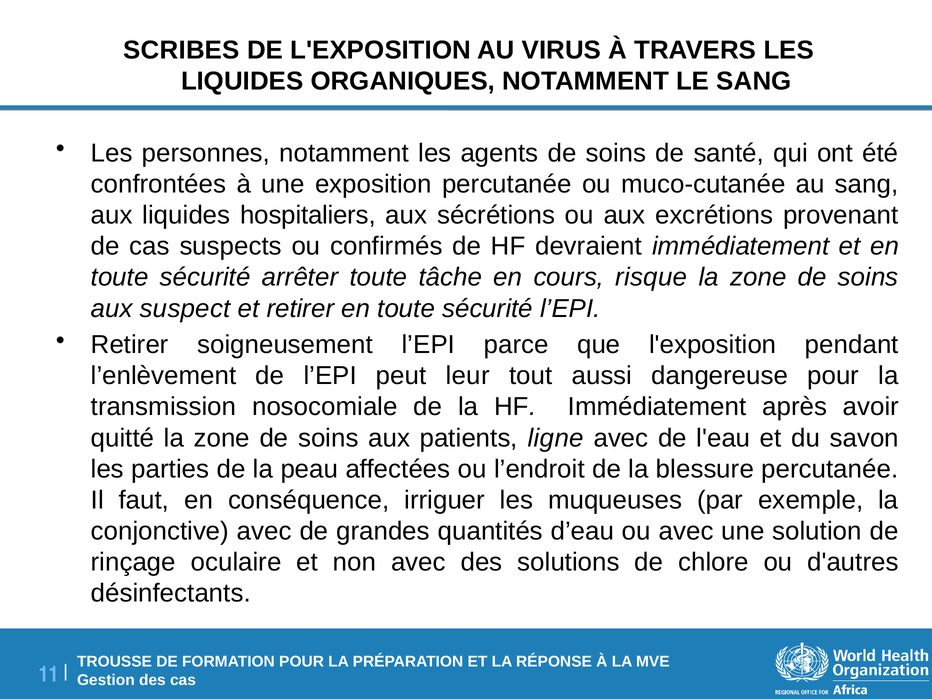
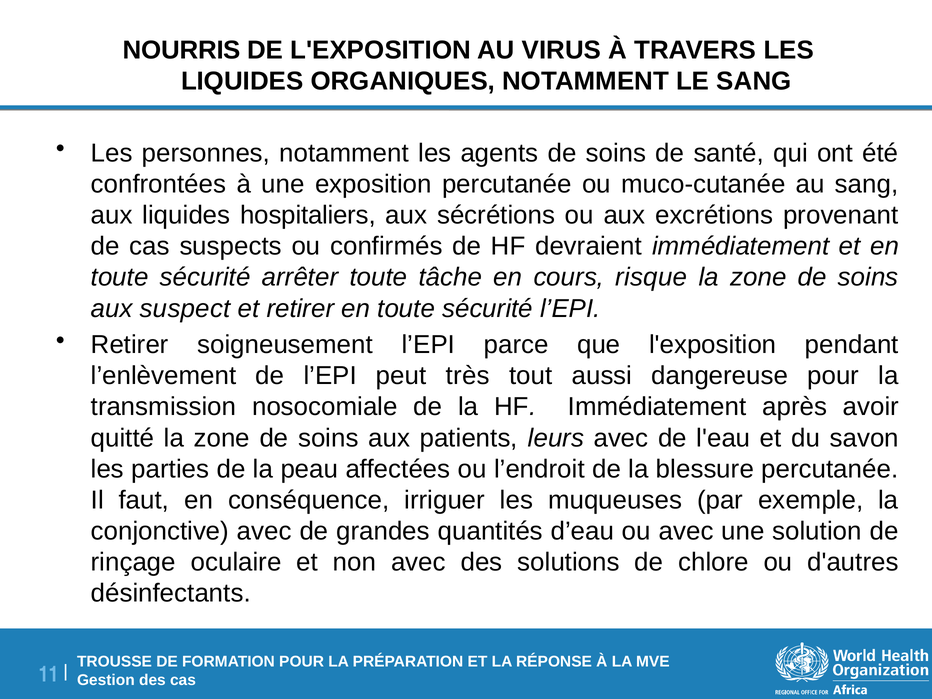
SCRIBES: SCRIBES -> NOURRIS (182, 50)
leur: leur -> très (468, 376)
ligne: ligne -> leurs (556, 438)
